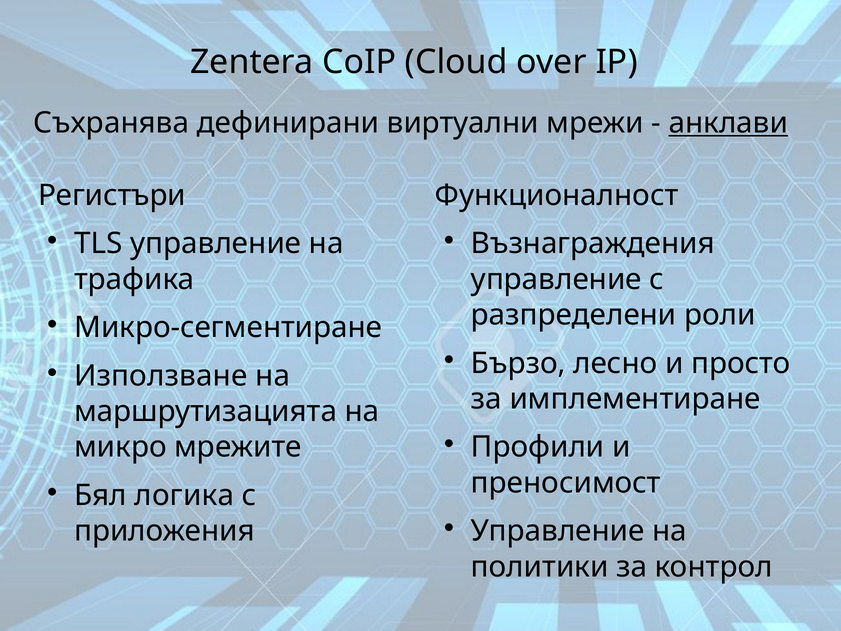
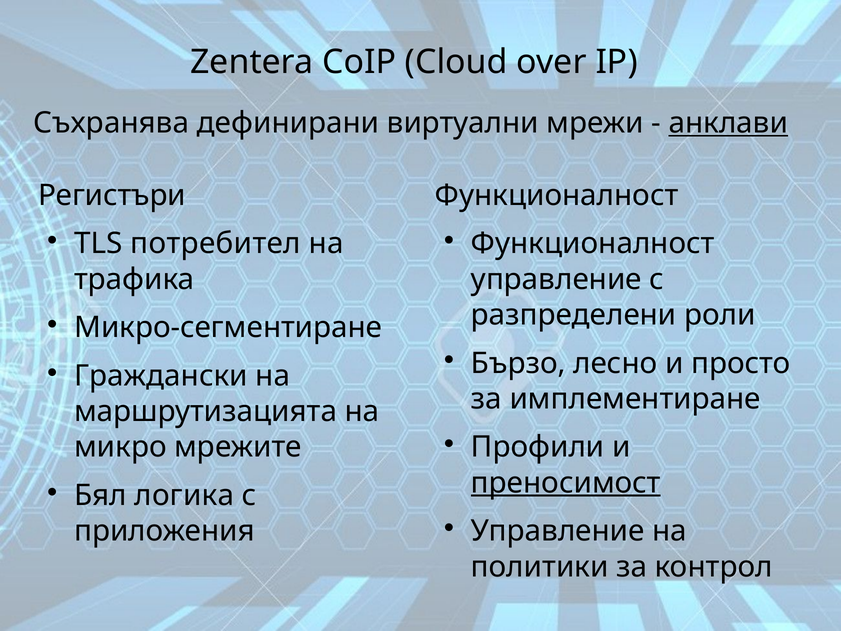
TLS управление: управление -> потребител (216, 244)
Възнаграждения: Възнаграждения -> Функционалност (593, 244)
Използване: Използване -> Граждански (161, 376)
преносимост underline: none -> present (566, 483)
